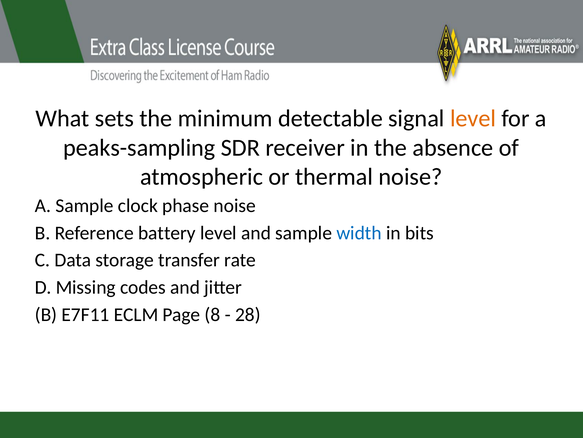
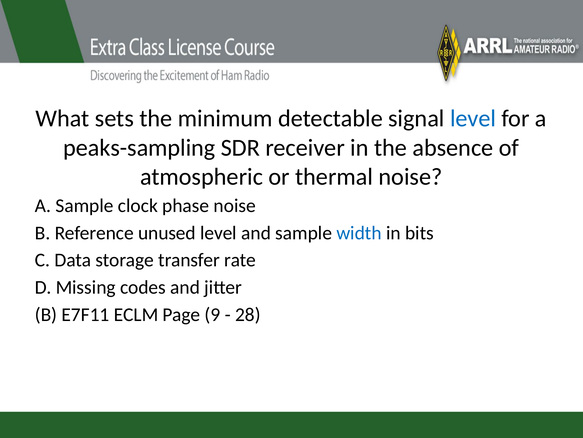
level colour: orange -> blue (473, 118)
battery: battery -> unused (167, 233)
8: 8 -> 9 (212, 314)
